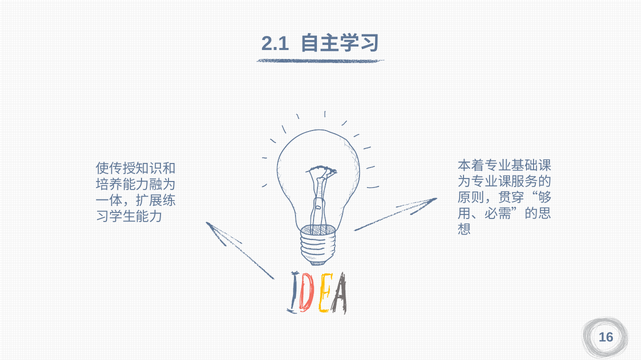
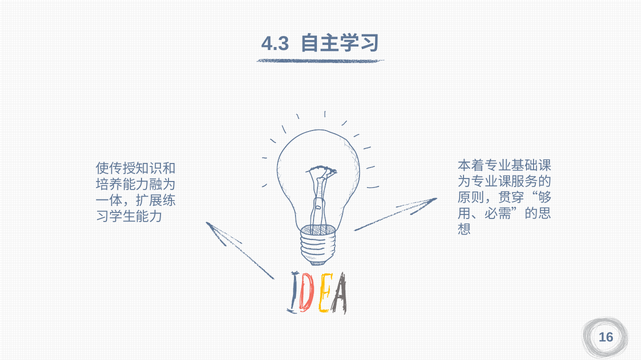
2.1: 2.1 -> 4.3 (275, 44)
